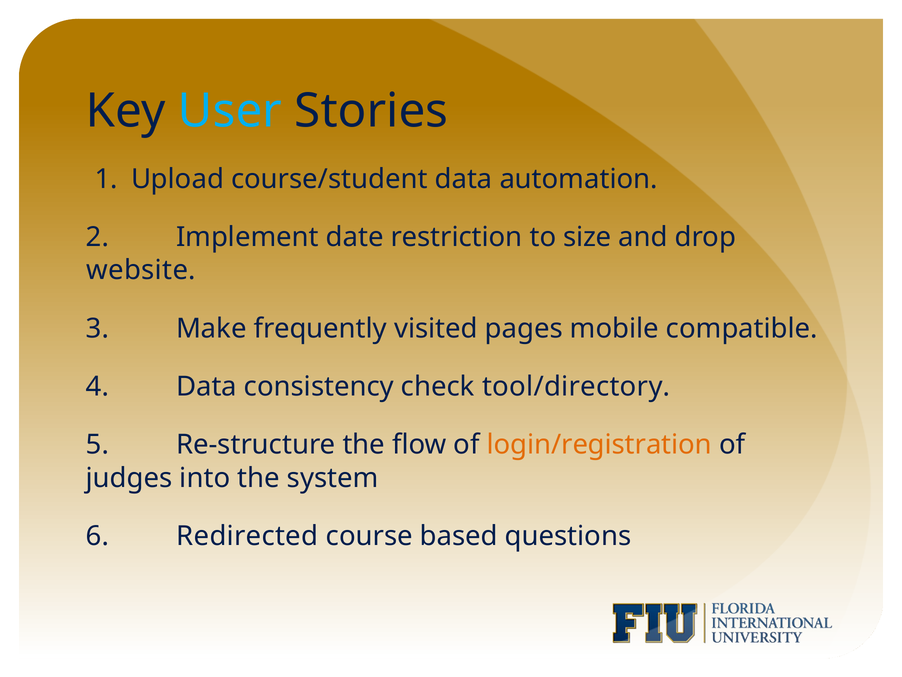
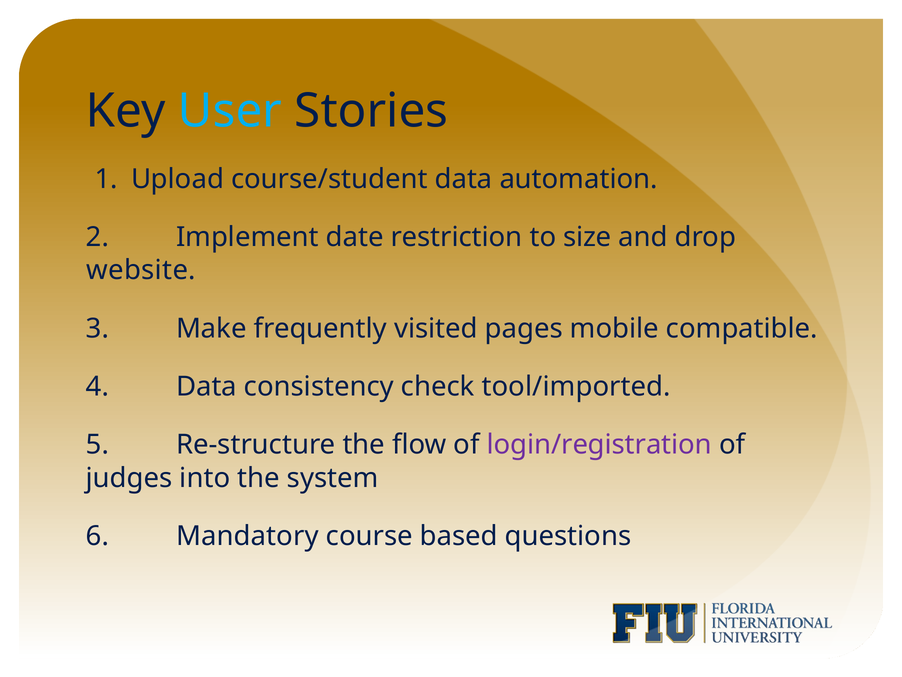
tool/directory: tool/directory -> tool/imported (576, 386)
login/registration colour: orange -> purple (599, 445)
Redirected: Redirected -> Mandatory (247, 536)
